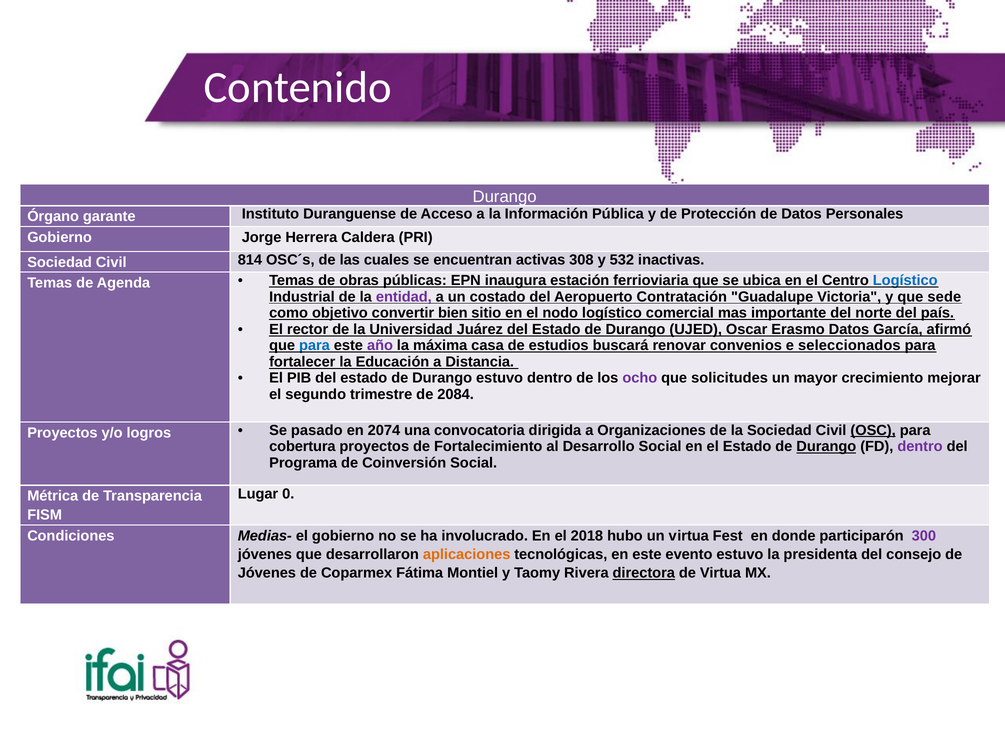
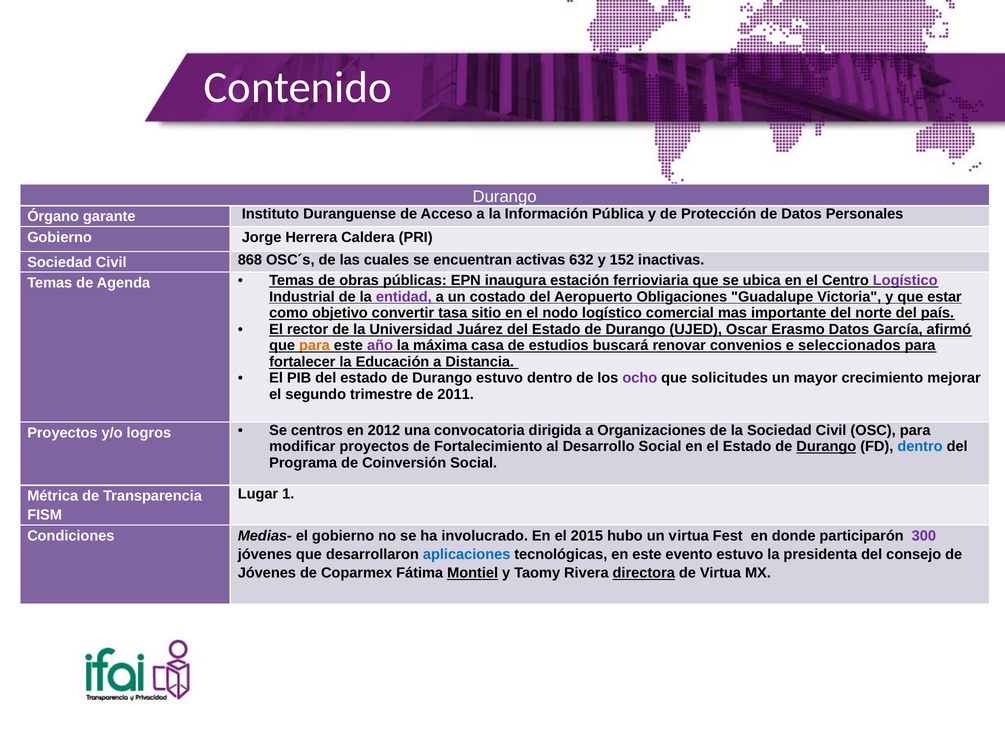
814: 814 -> 868 (250, 260)
308: 308 -> 632 (581, 260)
532: 532 -> 152 (622, 260)
Logístico colour: blue -> purple (905, 280)
Contratación: Contratación -> Obligaciones (682, 297)
sede: sede -> estar (944, 297)
bien: bien -> tasa (453, 313)
para colour: blue -> orange (314, 345)
2084: 2084 -> 2011 (456, 394)
pasado: pasado -> centros (317, 430)
2074: 2074 -> 2012 (384, 430)
OSC underline: present -> none (873, 430)
cobertura: cobertura -> modificar (302, 446)
dentro colour: purple -> blue (920, 446)
0: 0 -> 1 (288, 494)
2018: 2018 -> 2015 (587, 536)
aplicaciones colour: orange -> blue (467, 554)
Montiel underline: none -> present (473, 573)
